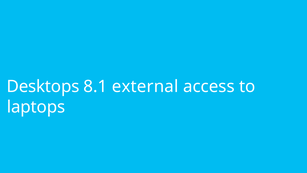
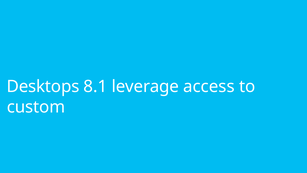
external: external -> leverage (145, 86)
laptops: laptops -> custom (36, 107)
